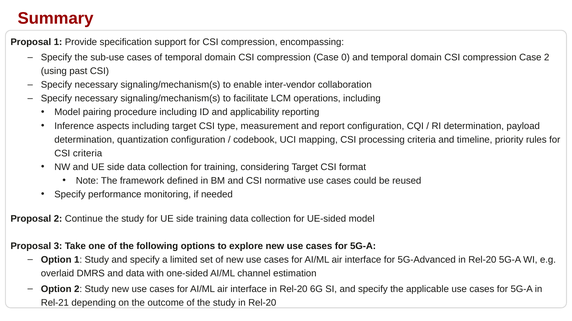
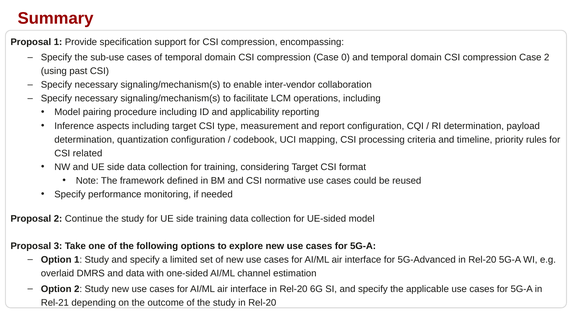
CSI criteria: criteria -> related (88, 154)
